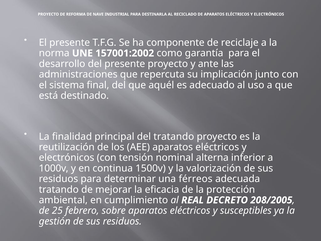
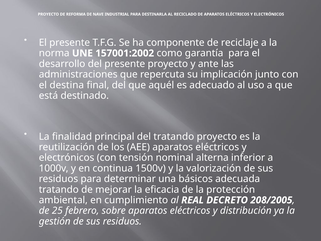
sistema: sistema -> destina (67, 85)
férreos: férreos -> básicos (196, 179)
susceptibles: susceptibles -> distribución (246, 211)
